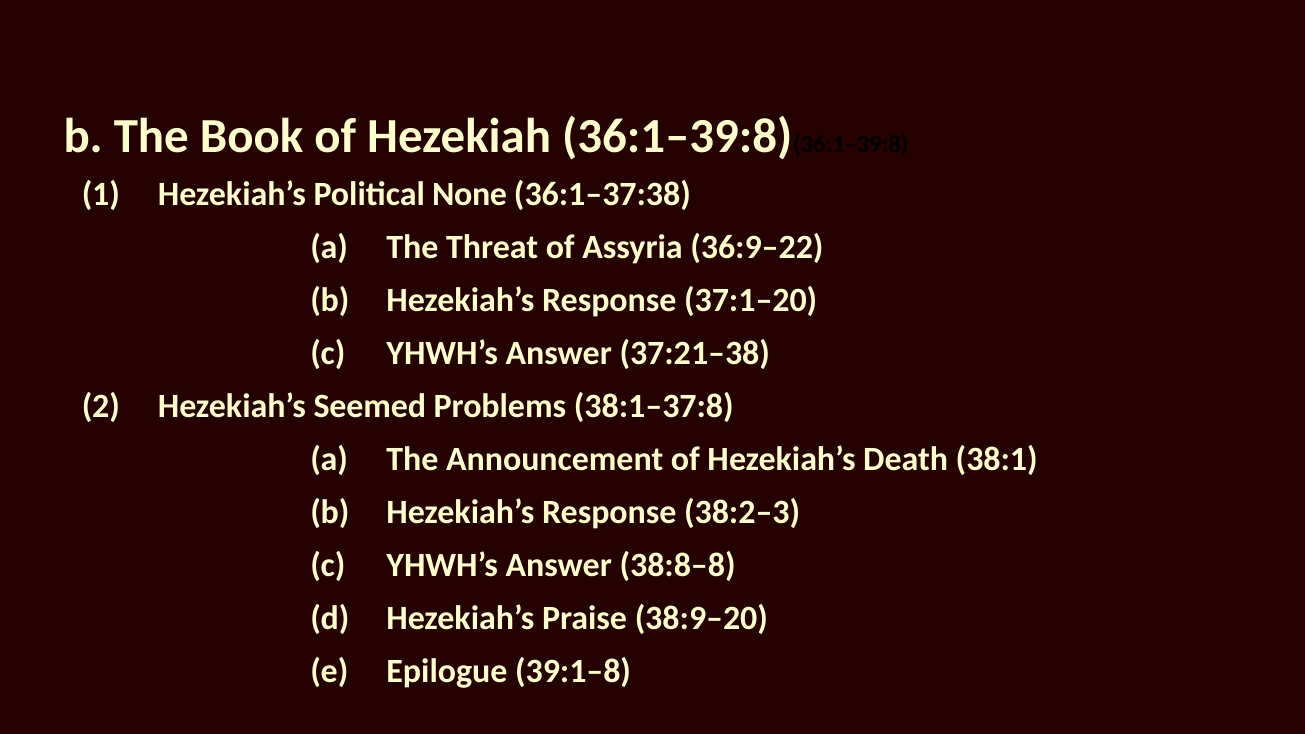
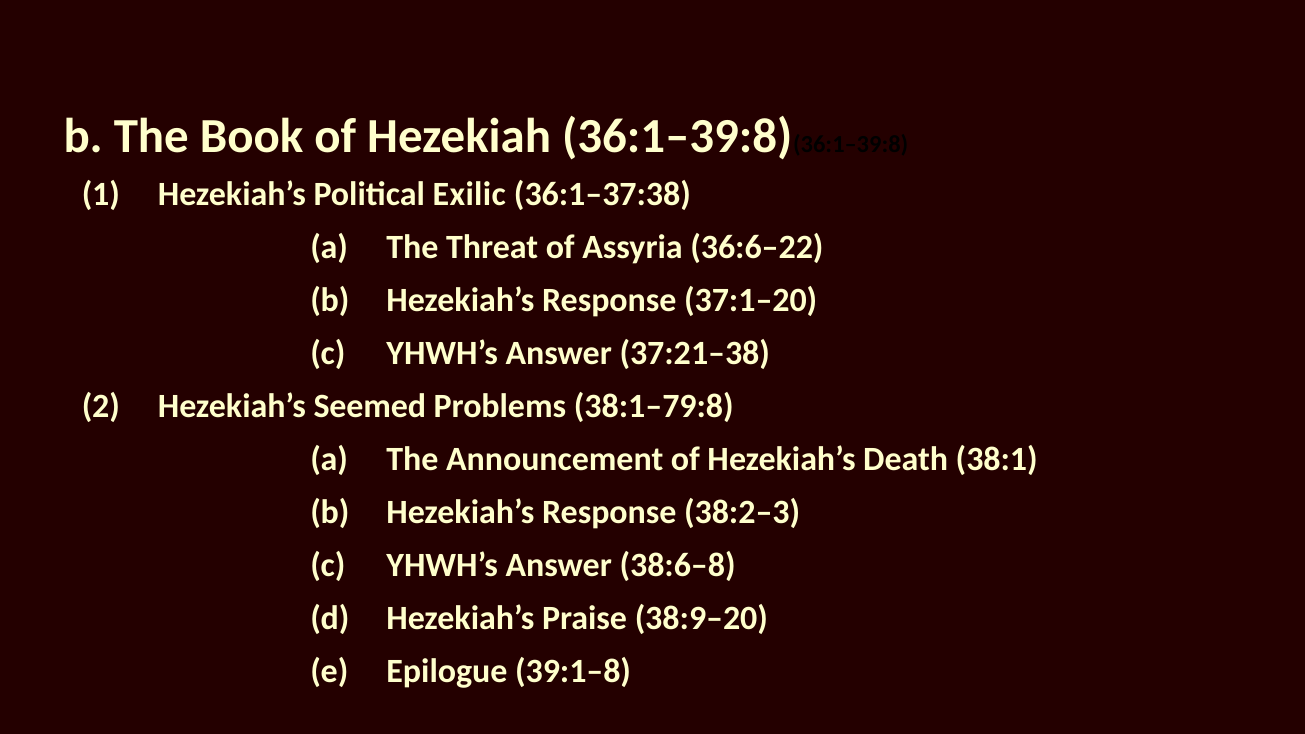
None: None -> Exilic (469, 194)
36:9–22: 36:9–22 -> 36:6–22 (757, 247)
38:1–37:8: 38:1–37:8 -> 38:1–79:8 (654, 406)
38:8–8: 38:8–8 -> 38:6–8 (678, 565)
